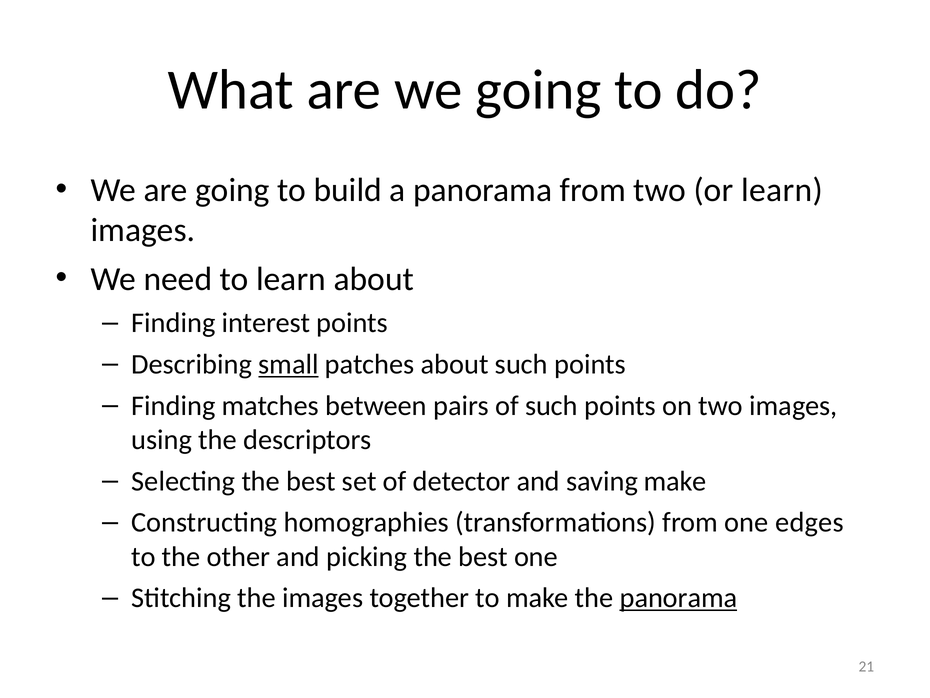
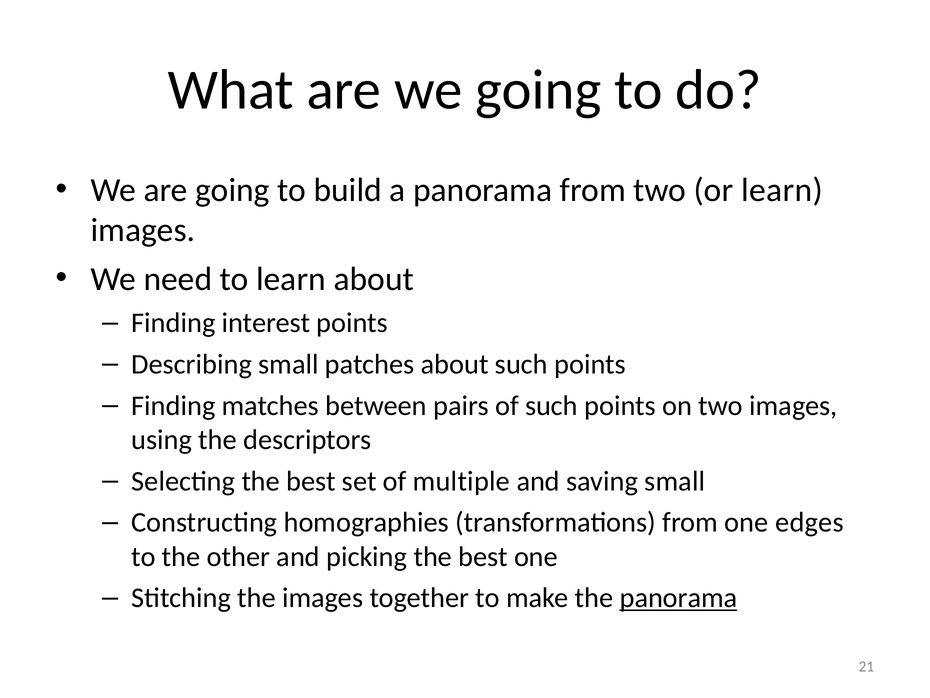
small underline: present -> none (288, 364)
detector: detector -> multiple (461, 481)
saving make: make -> small (675, 481)
